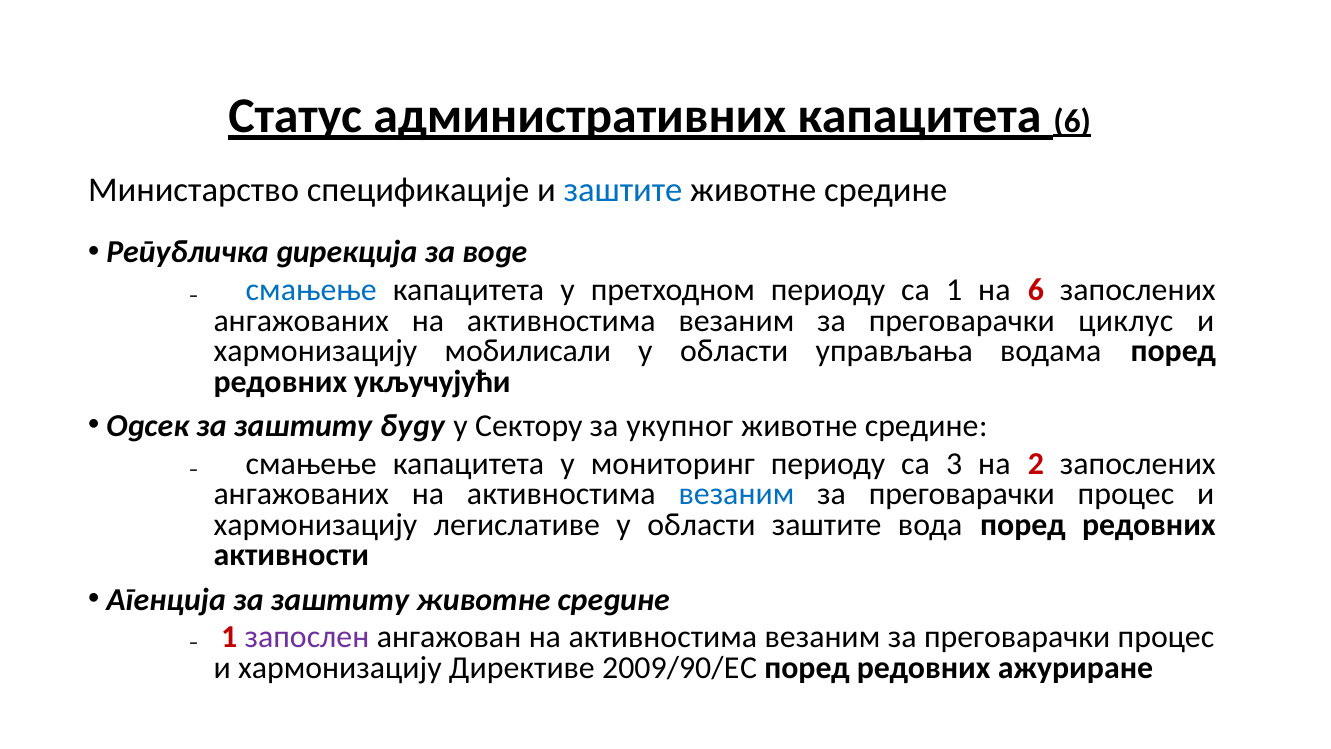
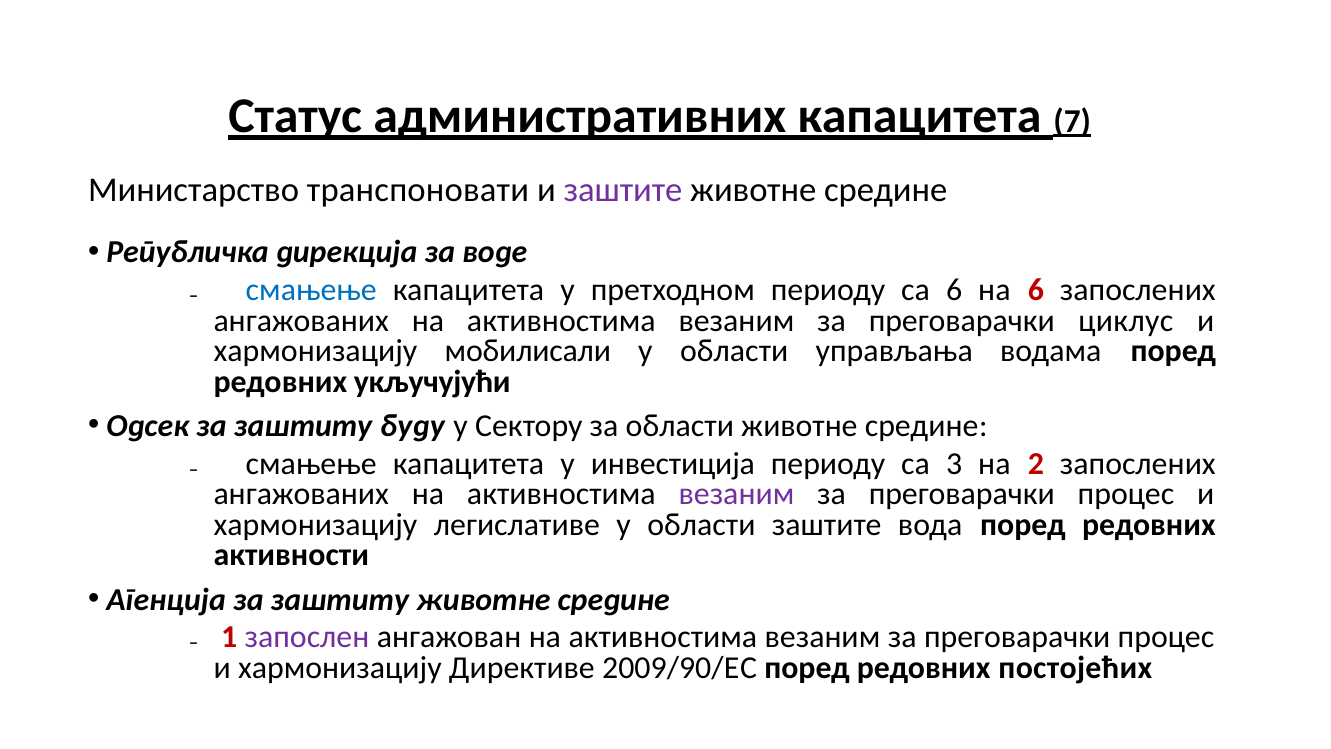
6: 6 -> 7 (1072, 121)
спецификације: спецификације -> транспоновати (418, 190)
заштите colour: blue -> purple (623, 190)
са 1: 1 -> 6 (954, 290)
за укупног: укупног -> области (680, 426)
мониторинг: мониторинг -> инвестиција (673, 463)
везаним colour: blue -> purple (736, 494)
ажуриране: ажуриране -> постојећих (1075, 668)
